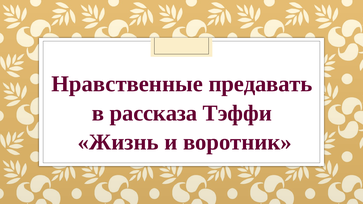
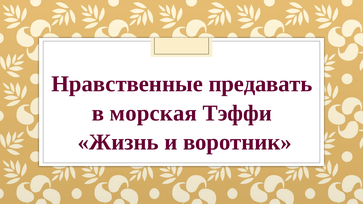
рассказа: рассказа -> морская (153, 113)
